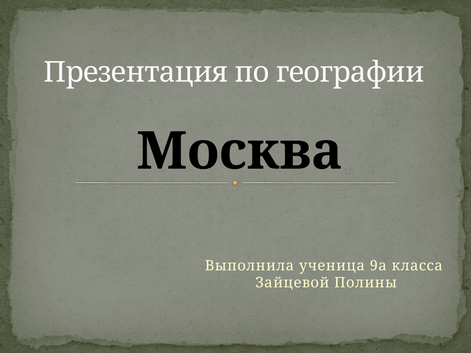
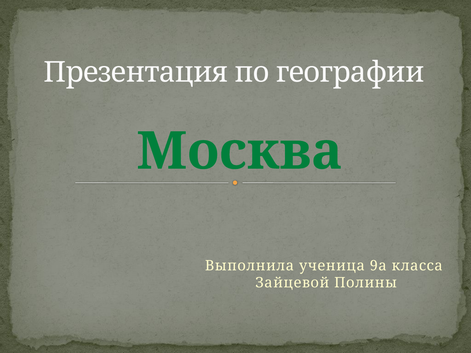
Москва colour: black -> green (240, 151)
